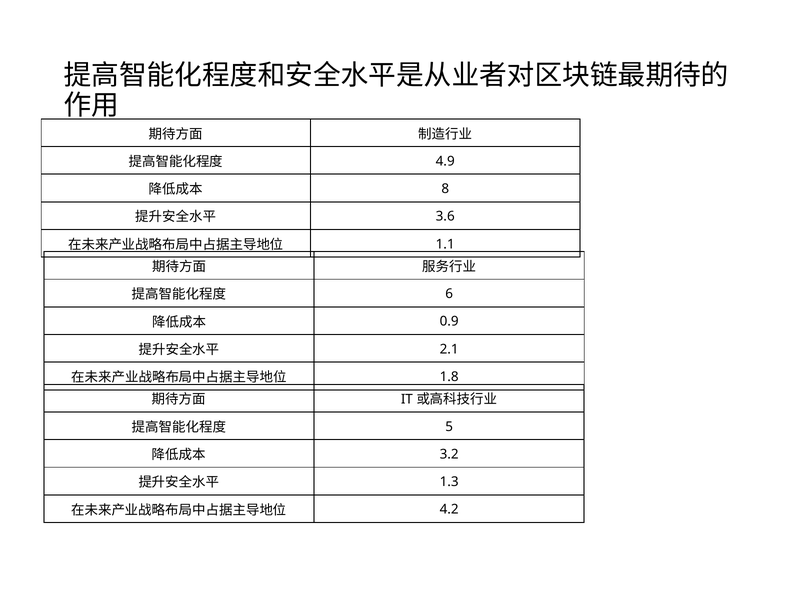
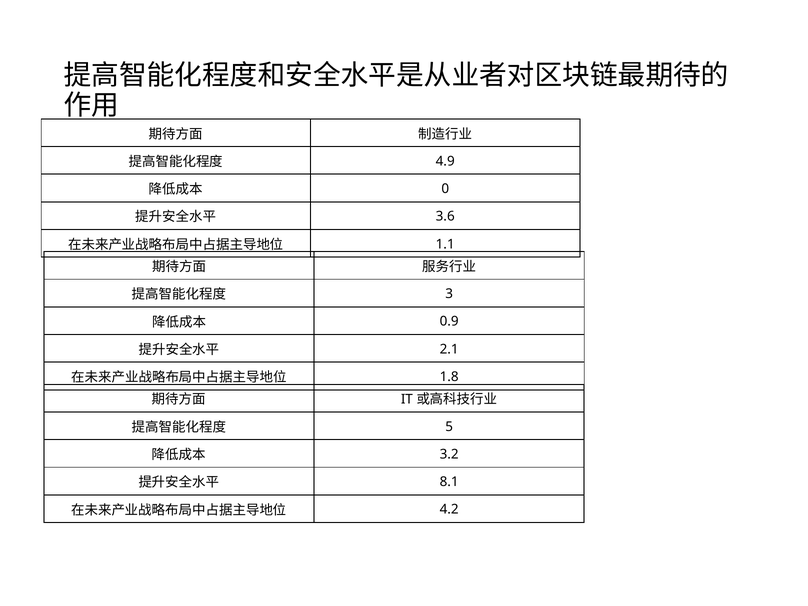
8: 8 -> 0 (445, 189)
6: 6 -> 3 (449, 294)
1.3: 1.3 -> 8.1 (449, 482)
